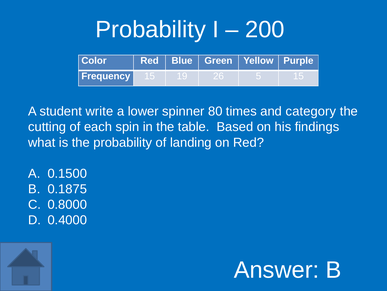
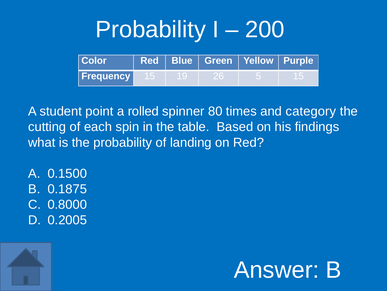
write: write -> point (99, 111)
lower: lower -> rolled (143, 111)
0.4000: 0.4000 -> 0.2005 (67, 220)
